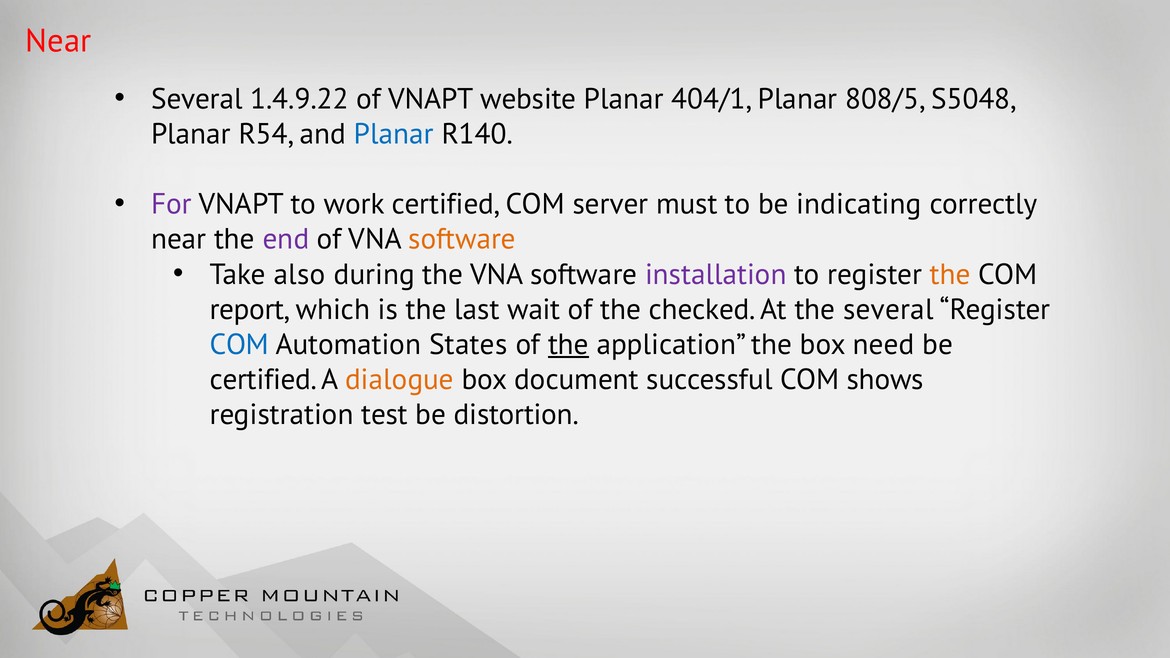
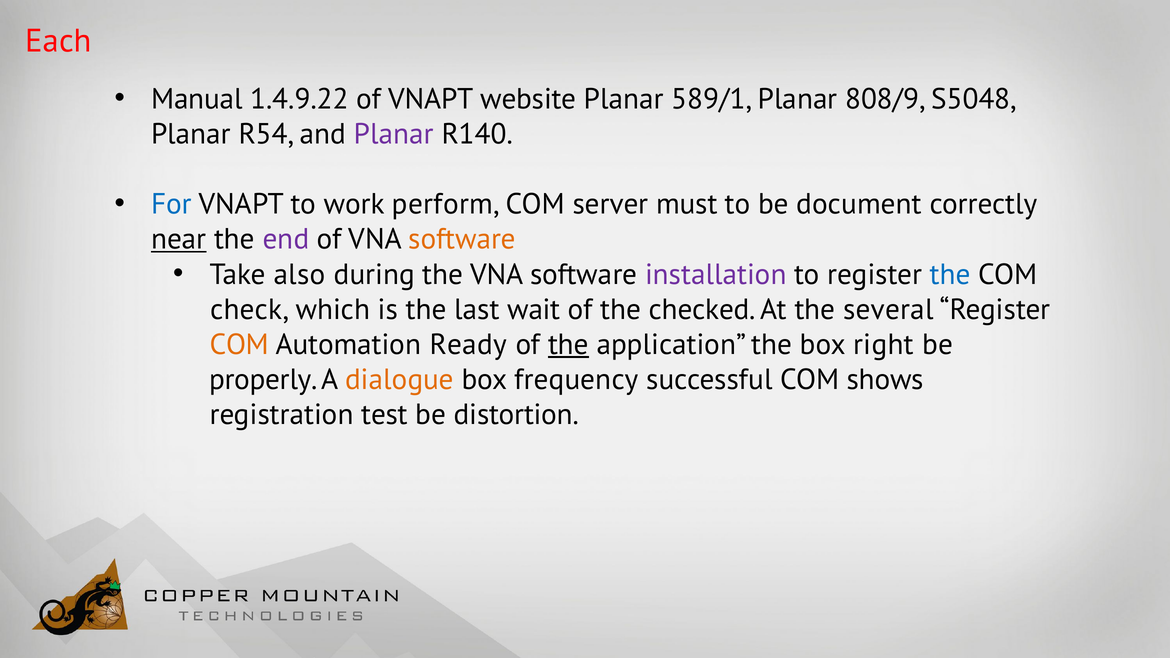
Near: Near -> Each (58, 41)
Several: Several -> Manual (197, 99)
404/1: 404/1 -> 589/1 (712, 99)
808/5: 808/5 -> 808/9 (885, 99)
Planar colour: blue -> purple (394, 134)
For colour: purple -> blue (171, 204)
work certified: certified -> perform (446, 204)
indicating: indicating -> document (859, 204)
near underline: none -> present (179, 239)
the colour: orange -> blue (950, 274)
report: report -> check (250, 310)
COM colour: blue -> orange (239, 345)
States: States -> Ready (468, 345)
need: need -> right (883, 345)
certified: certified -> properly (263, 380)
document: document -> frequency (576, 380)
